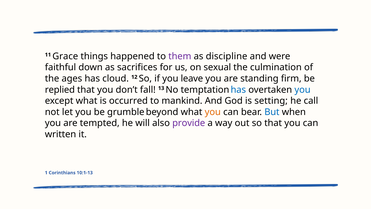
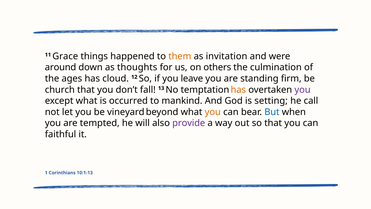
them colour: purple -> orange (180, 56)
discipline: discipline -> invitation (227, 56)
faithful: faithful -> around (61, 67)
sacrifices: sacrifices -> thoughts (137, 67)
sexual: sexual -> others (217, 67)
replied: replied -> church (60, 90)
has colour: blue -> orange (238, 90)
you colour: blue -> purple (303, 90)
grumble: grumble -> vineyard (126, 112)
written: written -> faithful (61, 134)
